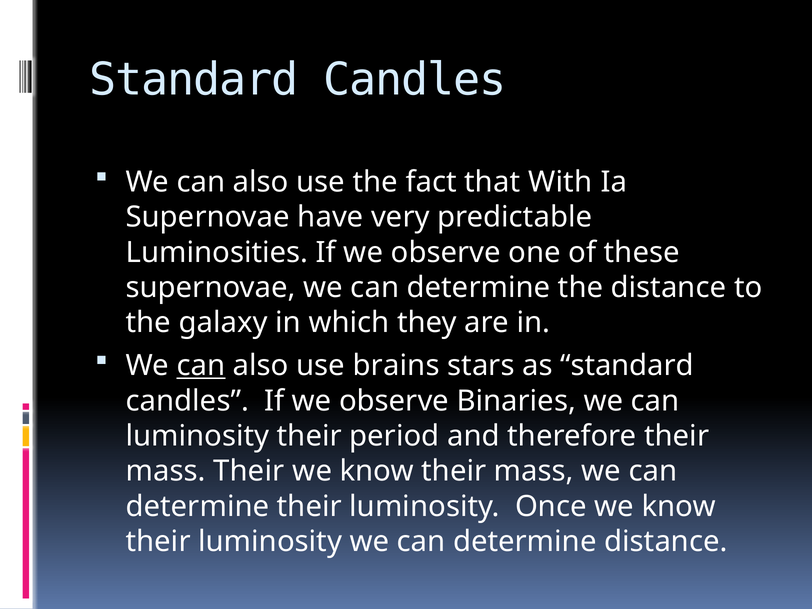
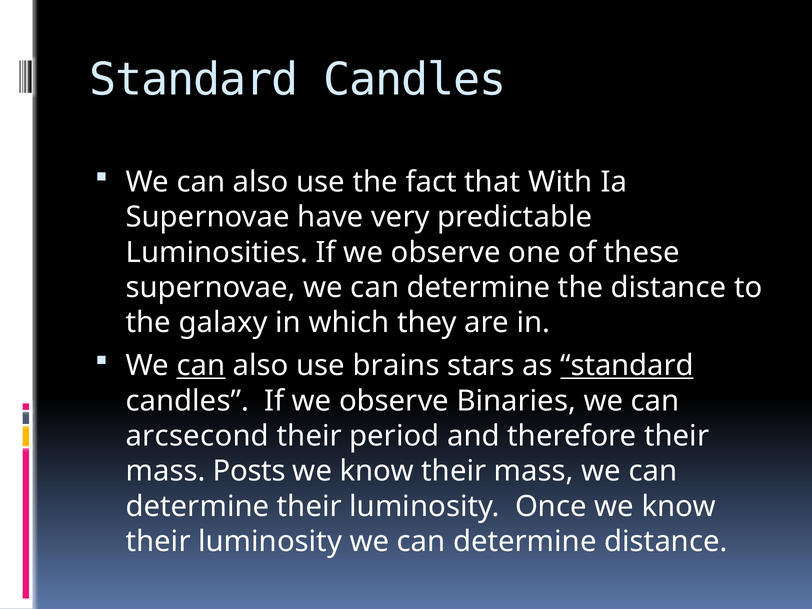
standard underline: none -> present (627, 366)
luminosity: luminosity -> arcsecond (197, 436)
mass Their: Their -> Posts (249, 471)
